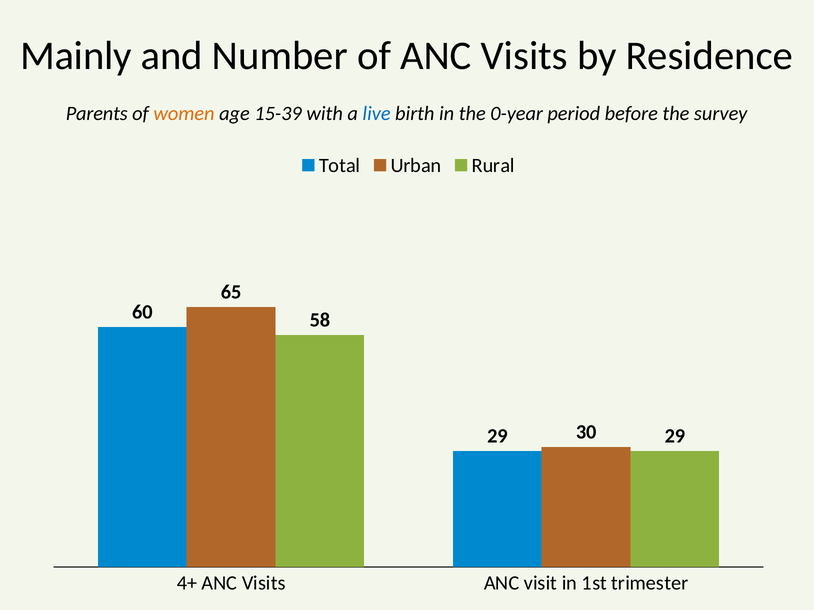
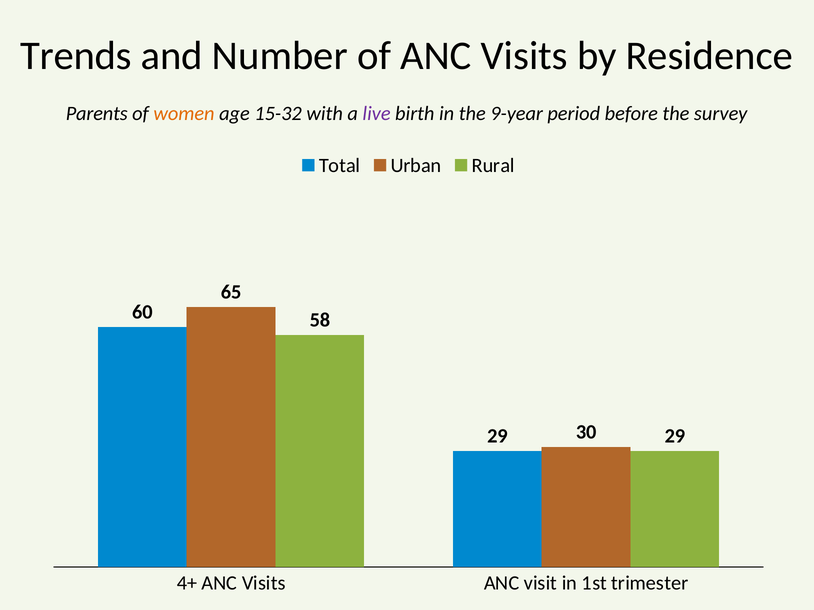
Mainly: Mainly -> Trends (76, 56)
15-39: 15-39 -> 15-32 (278, 114)
live colour: blue -> purple (377, 114)
0-year: 0-year -> 9-year (517, 114)
